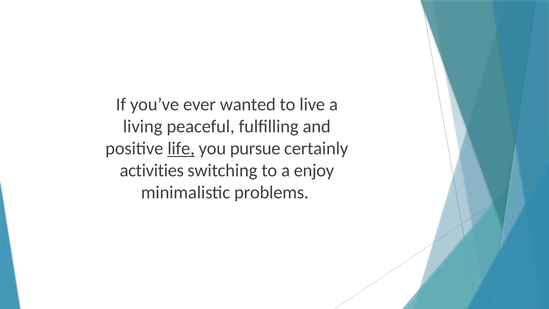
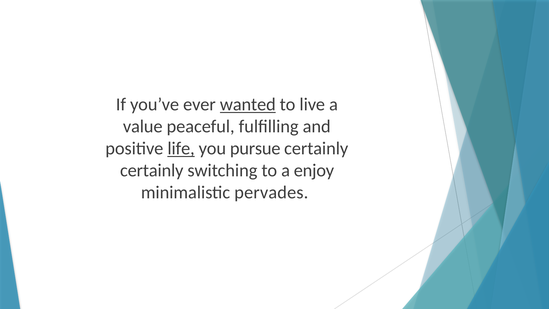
wanted underline: none -> present (248, 105)
living: living -> value (143, 127)
activities: activities -> certainly (152, 170)
problems: problems -> pervades (271, 192)
